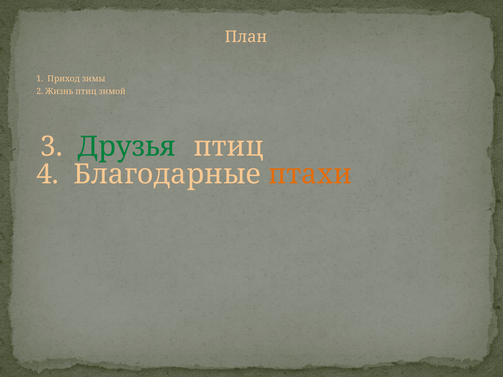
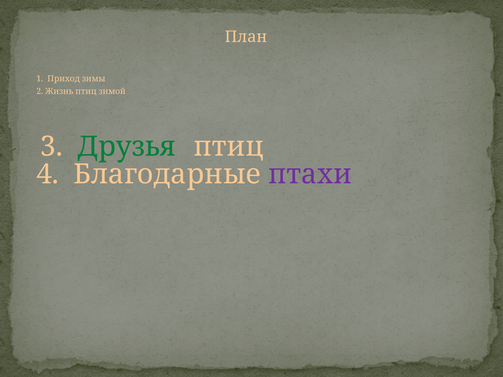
птахи colour: orange -> purple (310, 174)
